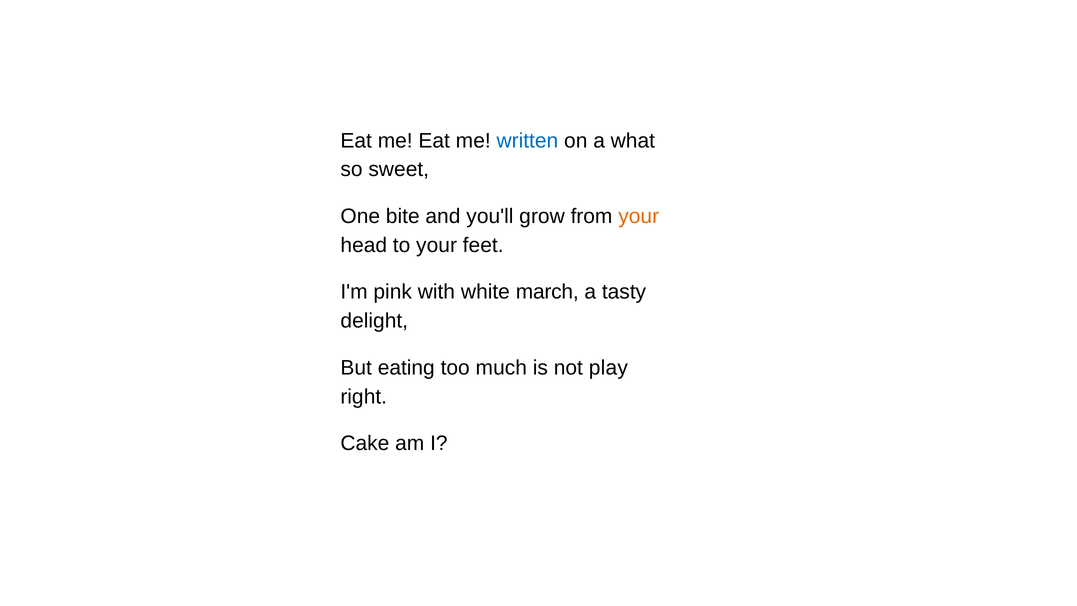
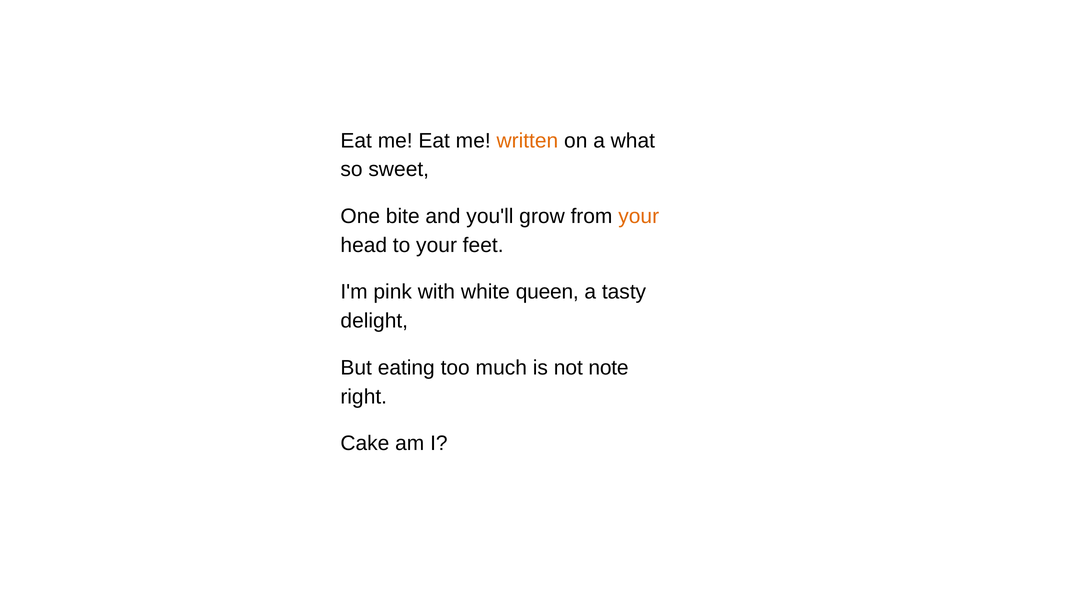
written colour: blue -> orange (527, 141)
march: march -> queen (547, 292)
play: play -> note (609, 368)
